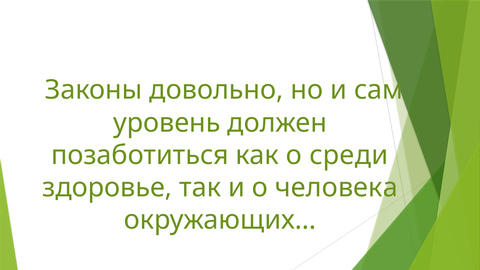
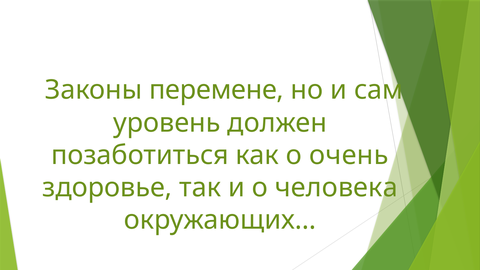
довольно: довольно -> перемене (217, 90)
среди: среди -> очень (349, 155)
